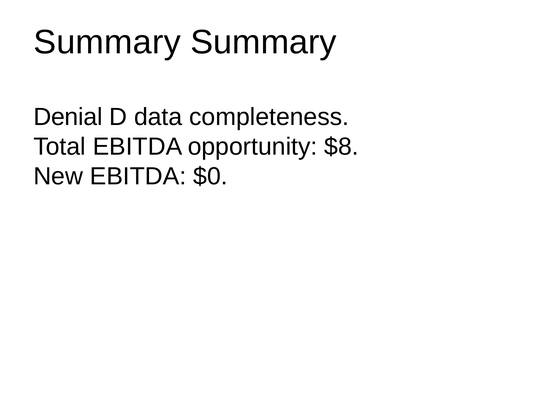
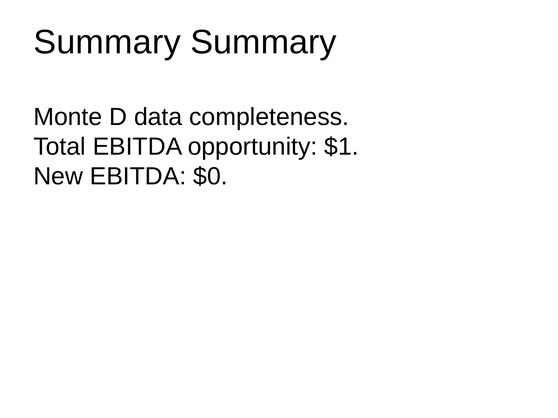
Denial: Denial -> Monte (68, 117)
$8: $8 -> $1 (341, 147)
